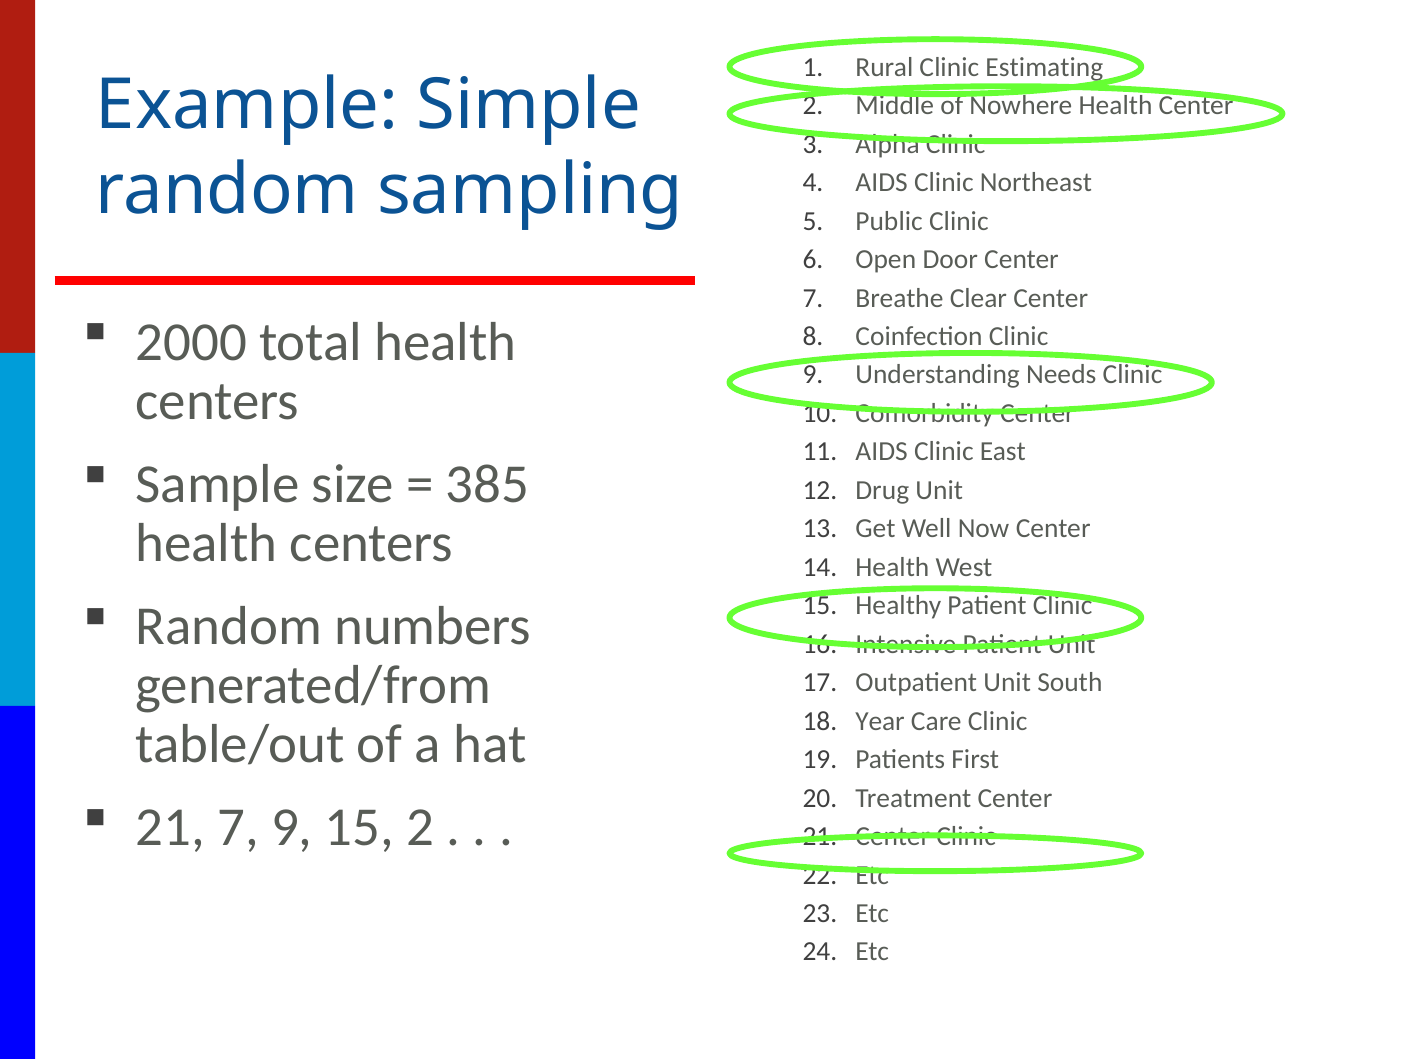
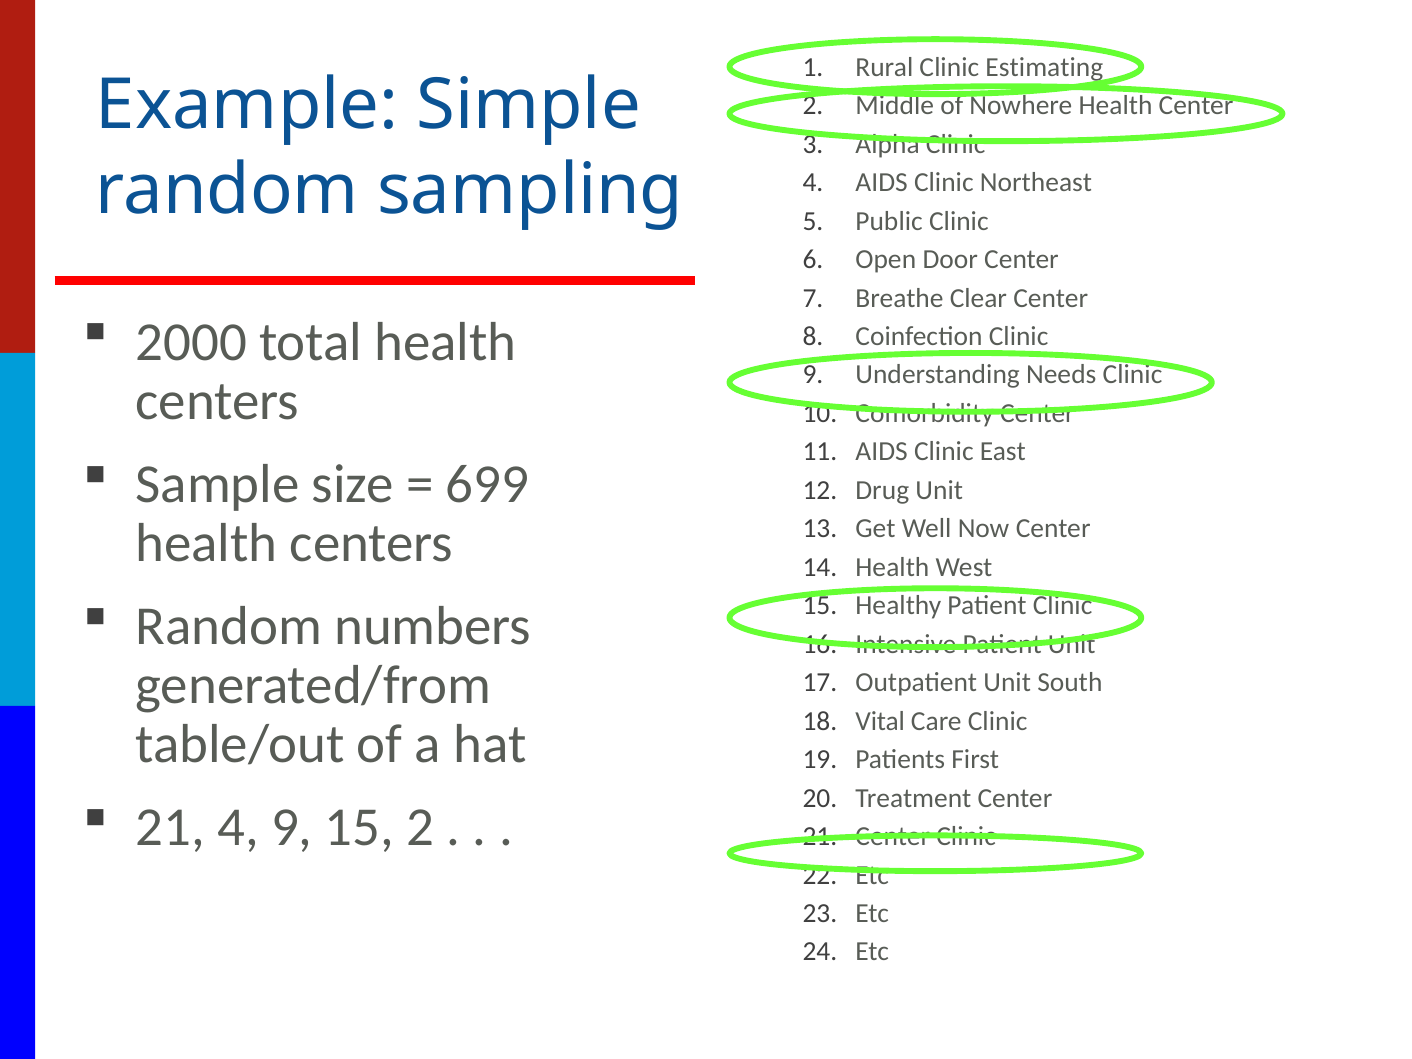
385: 385 -> 699 (488, 484)
Year: Year -> Vital (880, 721)
21 7: 7 -> 4 (238, 828)
